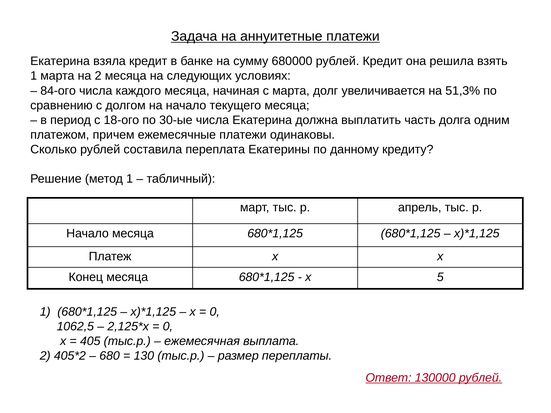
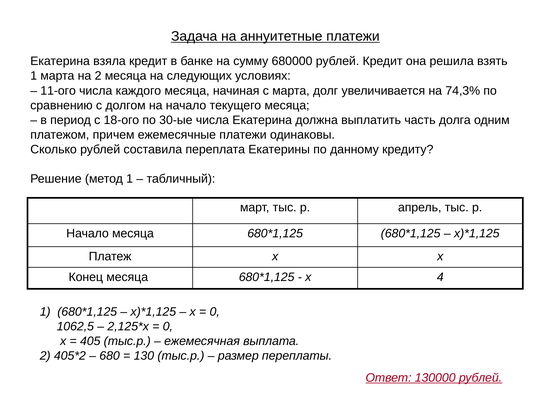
84-ого: 84-ого -> 11-ого (58, 91)
51,3%: 51,3% -> 74,3% (463, 91)
5: 5 -> 4 (440, 277)
